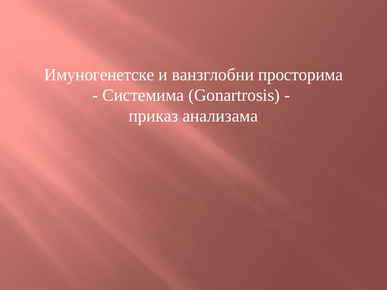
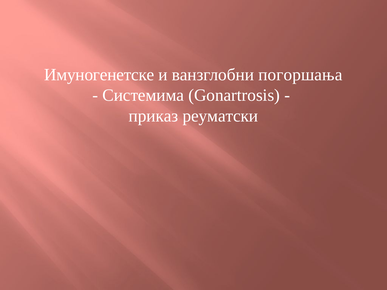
просторима: просторима -> погоршања (300, 75)
анализама: анализама -> реуматски (220, 116)
